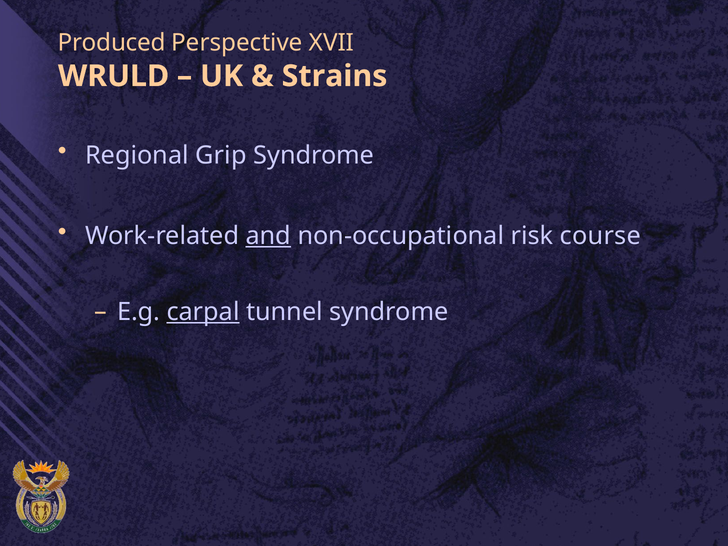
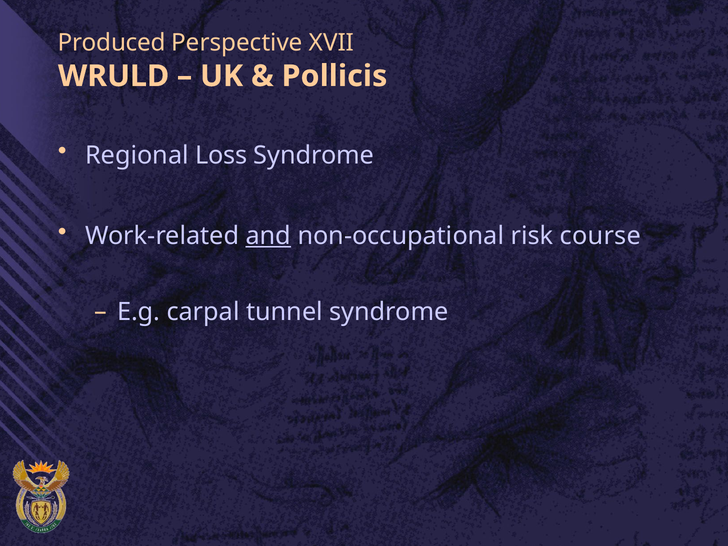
Strains: Strains -> Pollicis (334, 76)
Grip: Grip -> Loss (221, 155)
carpal underline: present -> none (203, 312)
